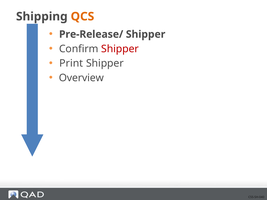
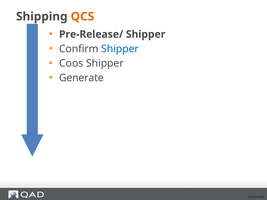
Shipper colour: red -> blue (120, 49)
Print: Print -> Coos (71, 63)
Overview: Overview -> Generate (81, 78)
